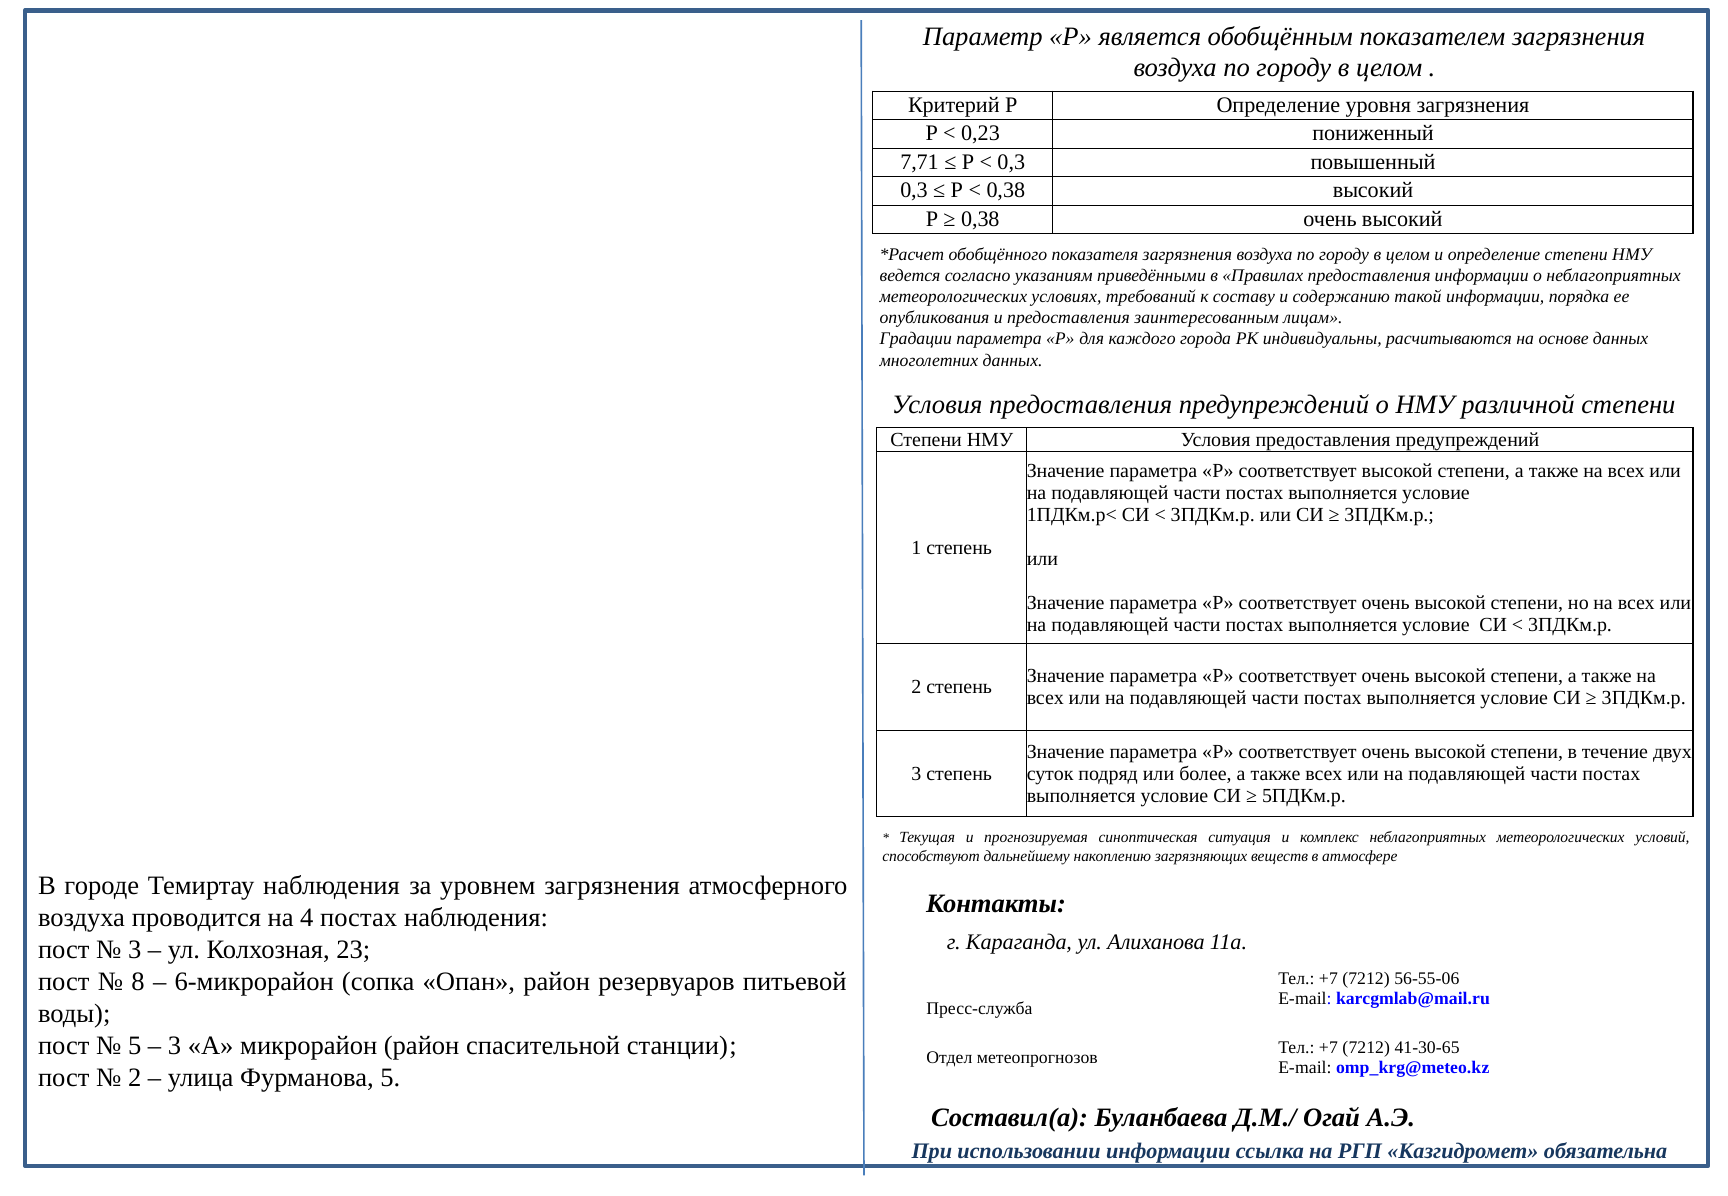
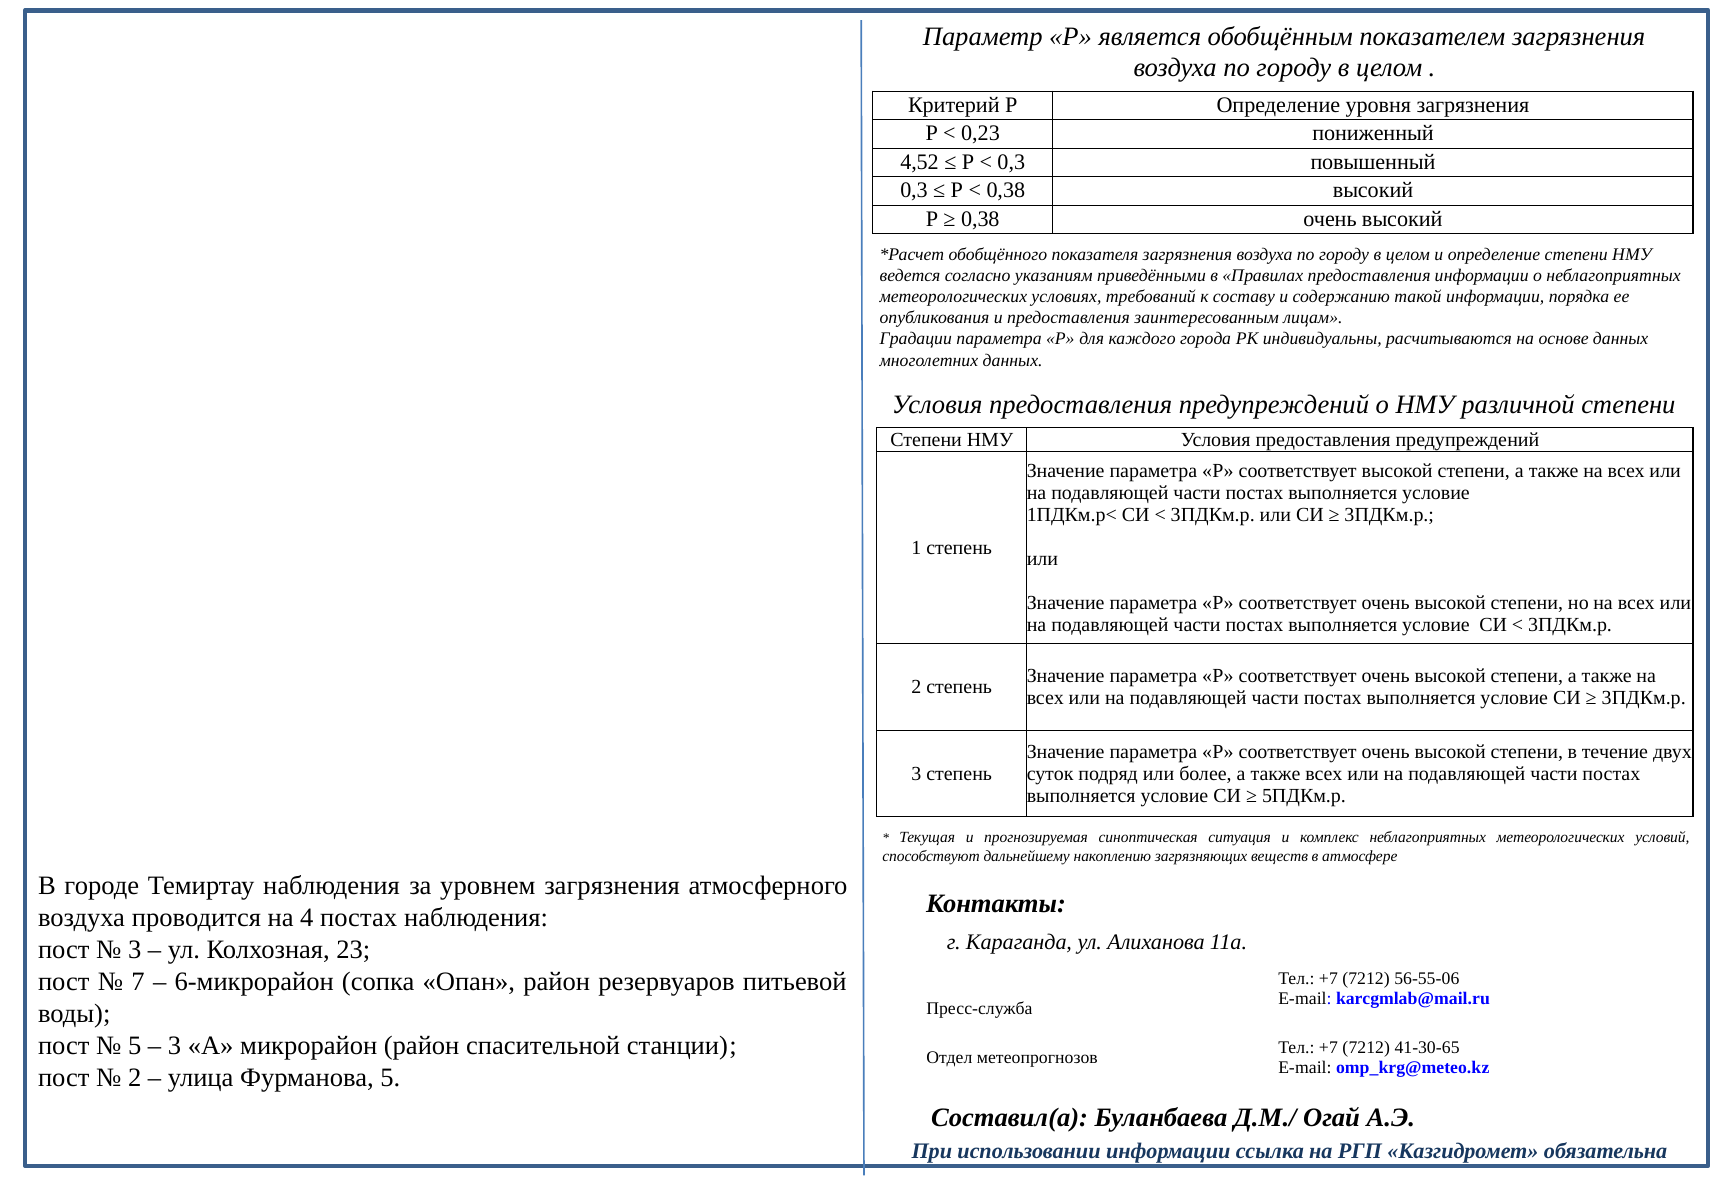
7,71: 7,71 -> 4,52 (920, 162)
8: 8 -> 7 (138, 982)
